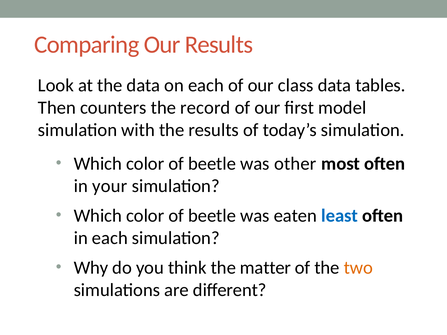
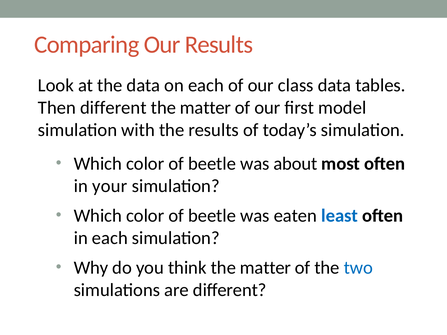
Then counters: counters -> different (113, 108)
record: record -> matter (205, 108)
other: other -> about (295, 164)
two colour: orange -> blue (358, 268)
